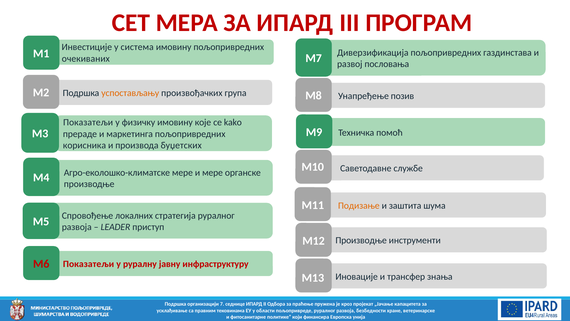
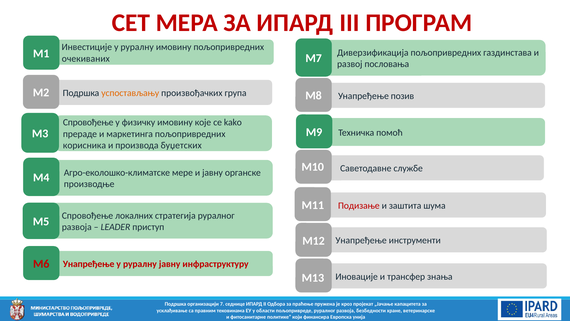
Инвестиције у система: система -> руралну (137, 47)
Показатељи: Показатељи -> Спровођење (88, 122)
и мере: мере -> јавну (213, 173)
Подизање colour: orange -> red (359, 205)
Производње: Производње -> Унапређење (361, 240)
Показатељи: Показатељи -> Унапређење (89, 264)
